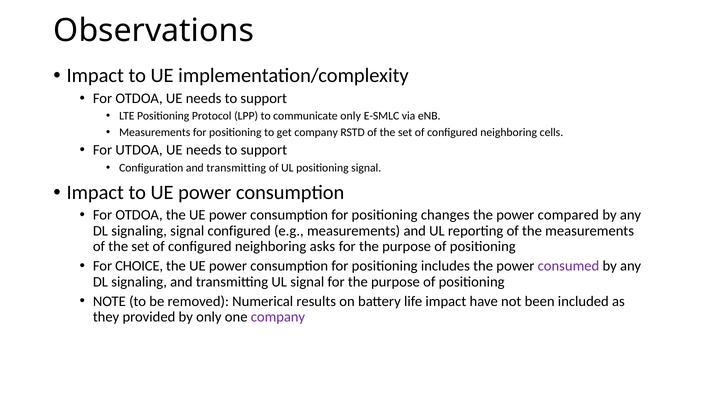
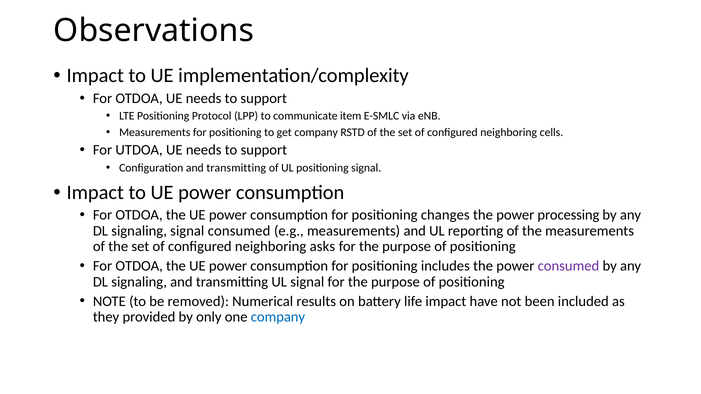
communicate only: only -> item (351, 116)
compared: compared -> processing (568, 215)
signal configured: configured -> consumed (239, 231)
CHOICE: CHOICE -> OTDOA (139, 266)
company colour: purple -> blue (278, 317)
